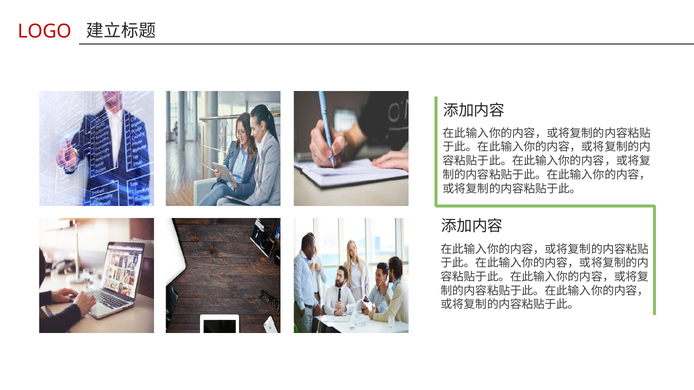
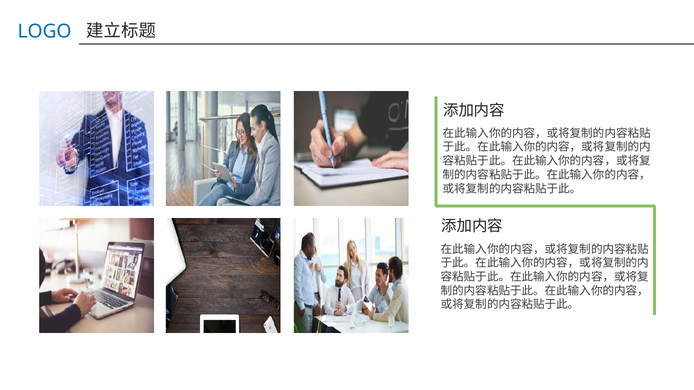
LOGO colour: red -> blue (45, 31)
